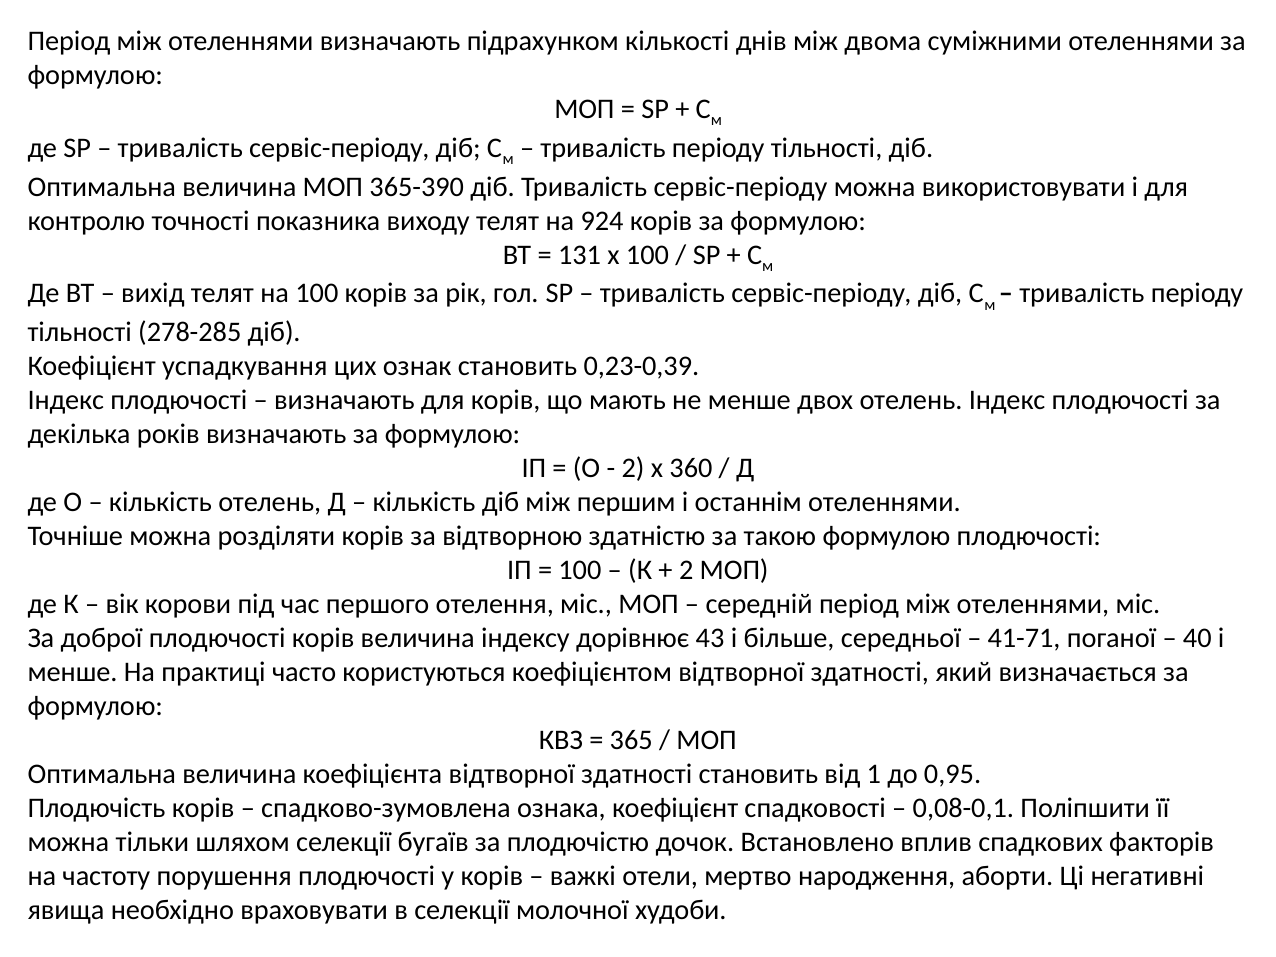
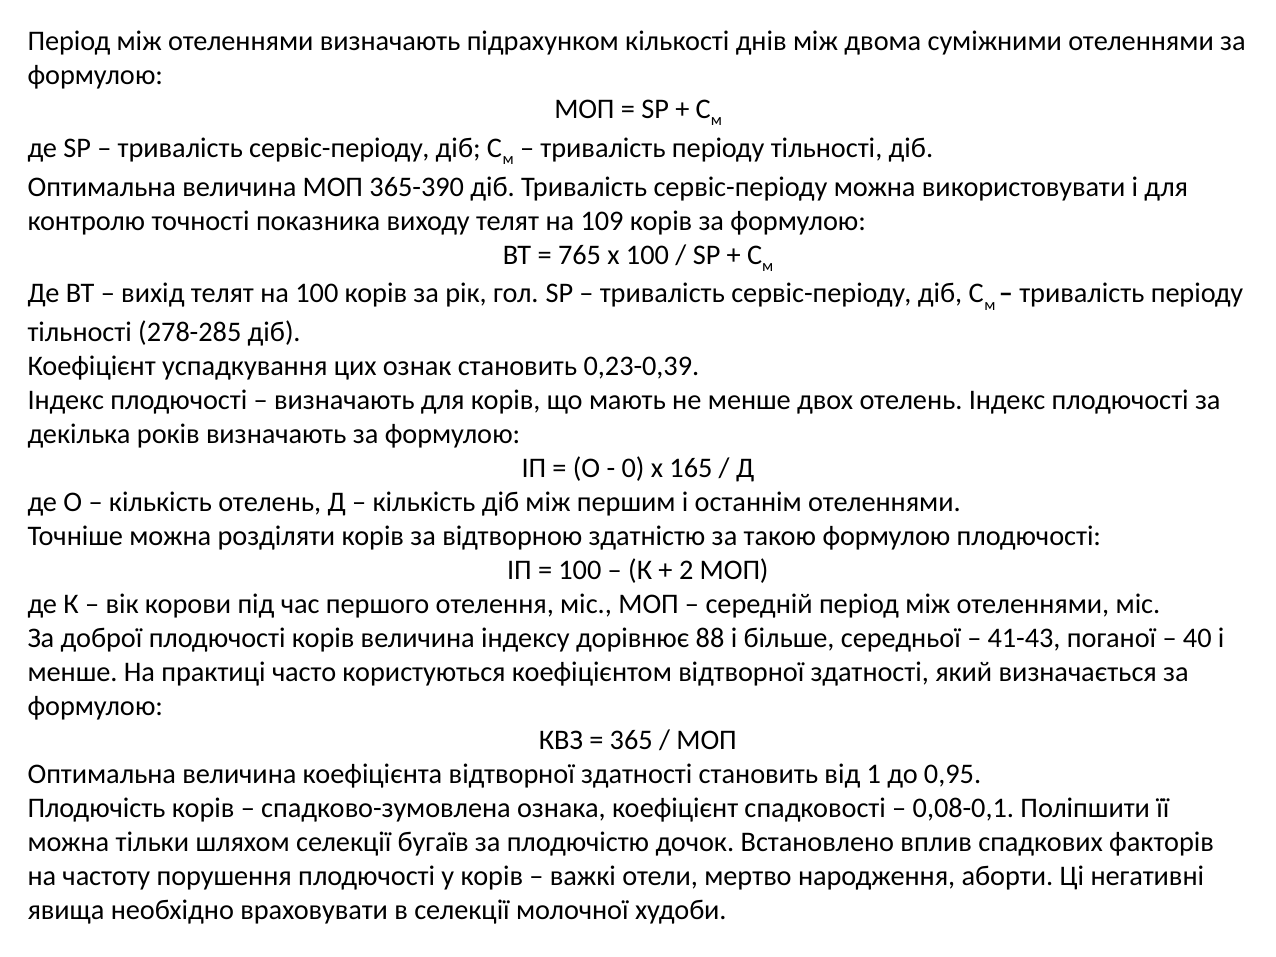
924: 924 -> 109 (602, 221)
131: 131 -> 765 (579, 255)
2: 2 -> 0 (633, 468)
360: 360 -> 165 (691, 468)
43: 43 -> 88 (710, 638)
41-71: 41-71 -> 41-43 (1024, 638)
